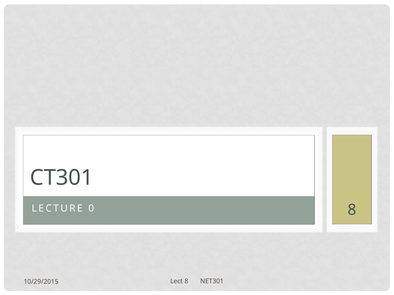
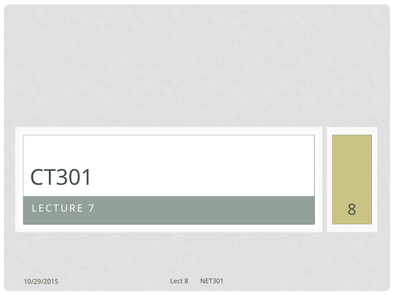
0: 0 -> 7 (91, 209)
